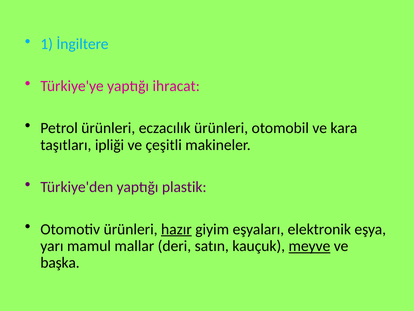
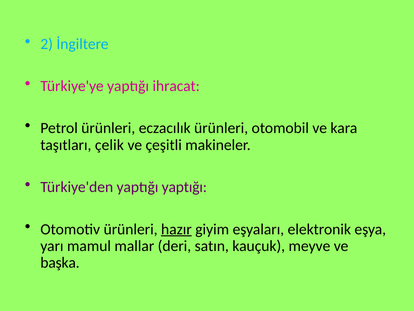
1: 1 -> 2 (47, 44)
ipliği: ipliği -> çelik (109, 145)
yaptığı plastik: plastik -> yaptığı (184, 187)
meyve underline: present -> none (309, 246)
